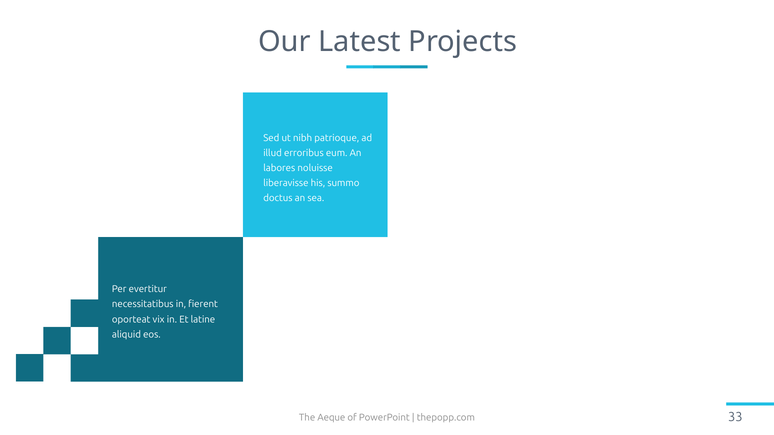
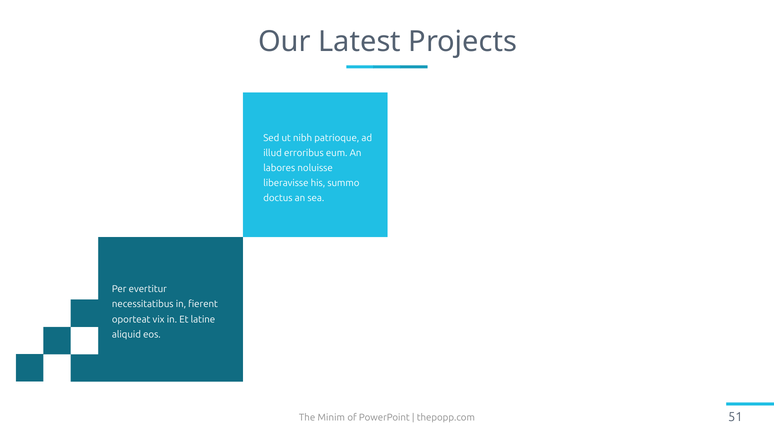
Aeque: Aeque -> Minim (331, 418)
33: 33 -> 51 (735, 418)
